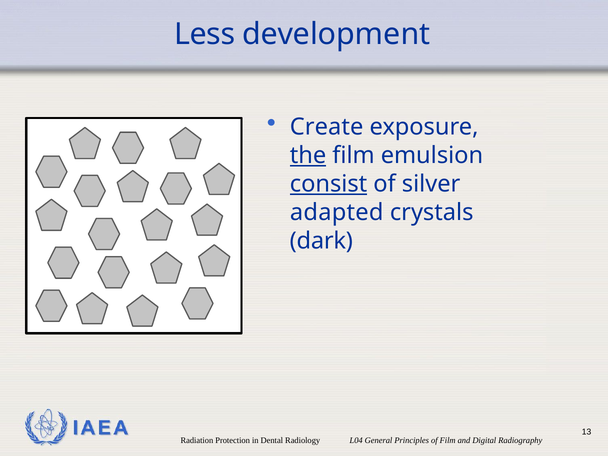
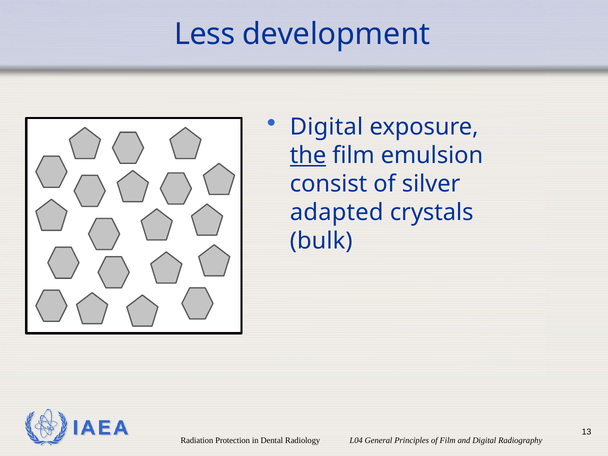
Create: Create -> Digital (326, 127)
consist underline: present -> none (329, 184)
dark: dark -> bulk (321, 241)
